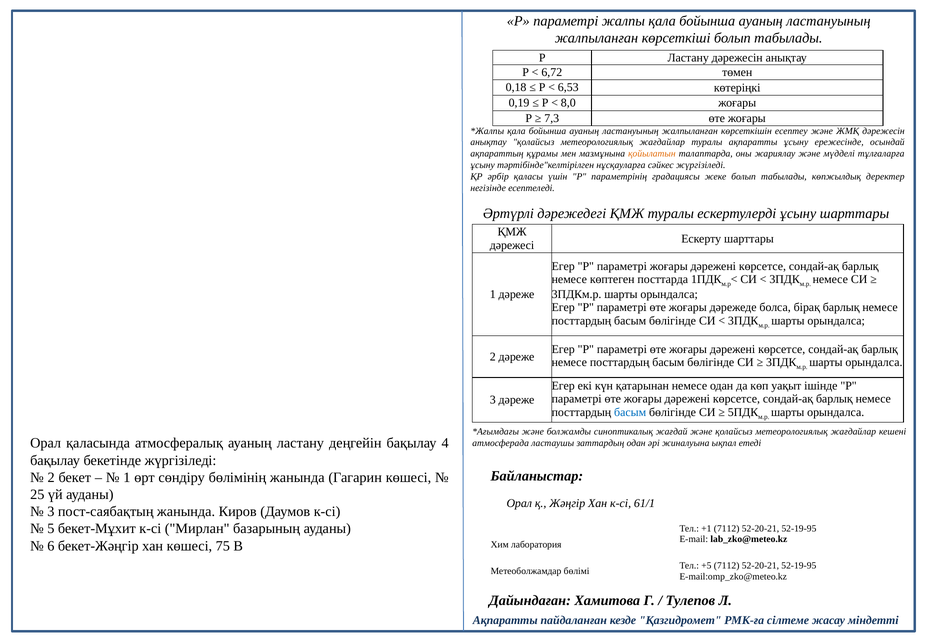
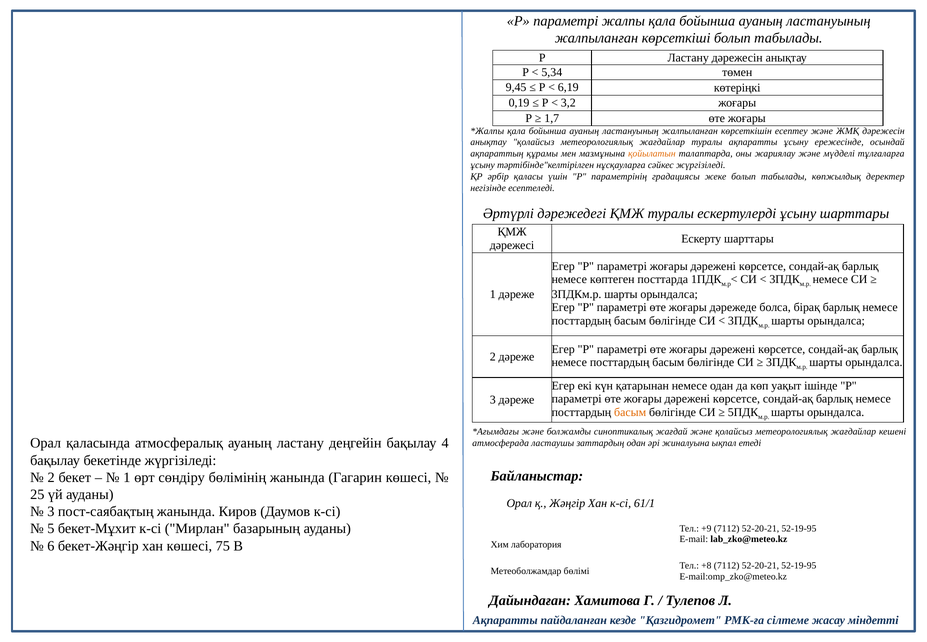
6,72: 6,72 -> 5,34 (552, 72)
0,18: 0,18 -> 9,45 (516, 87)
6,53: 6,53 -> 6,19 (568, 87)
8,0: 8,0 -> 3,2 (568, 103)
7,3: 7,3 -> 1,7 (552, 118)
басым colour: blue -> orange (630, 412)
+1: +1 -> +9 (706, 529)
+5: +5 -> +8 (706, 566)
